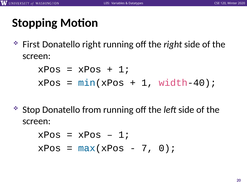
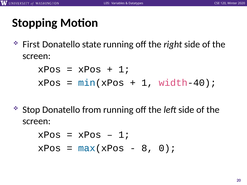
Donatello right: right -> state (92, 44)
7: 7 -> 8 (147, 148)
